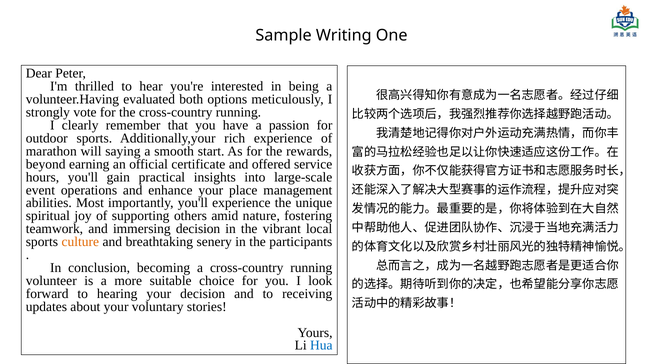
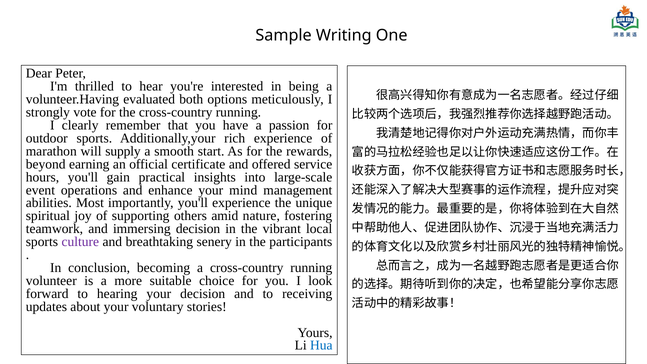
saying: saying -> supply (123, 151)
place: place -> mind (243, 190)
culture colour: orange -> purple (80, 242)
